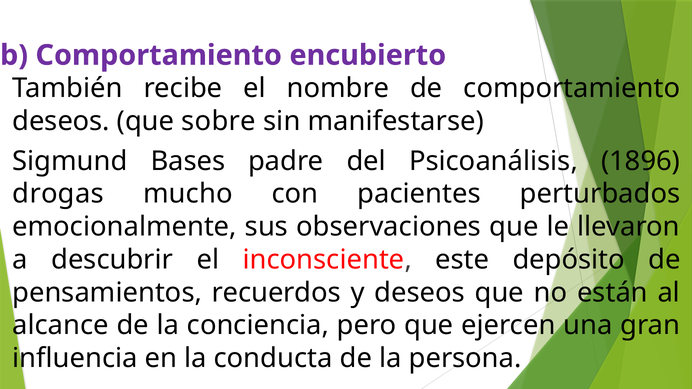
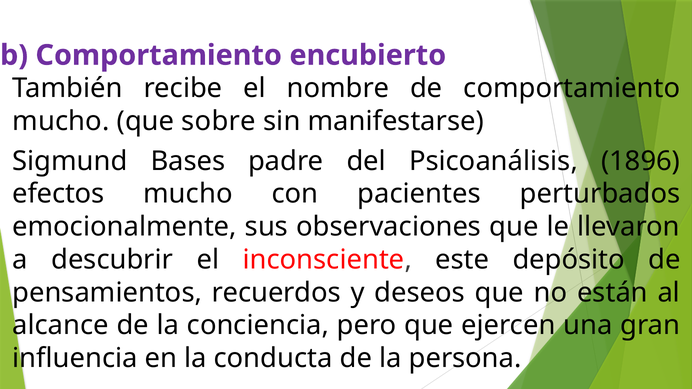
deseos: deseos -> mucho (61, 121)
drogas: drogas -> efectos (58, 194)
